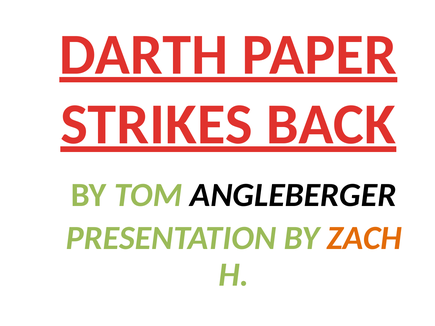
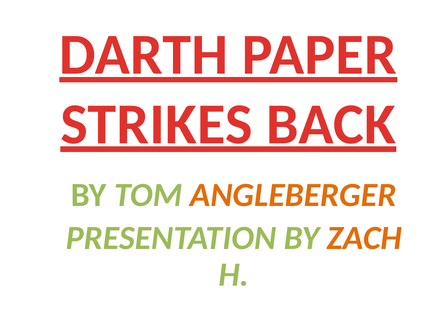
ANGLEBERGER colour: black -> orange (293, 195)
